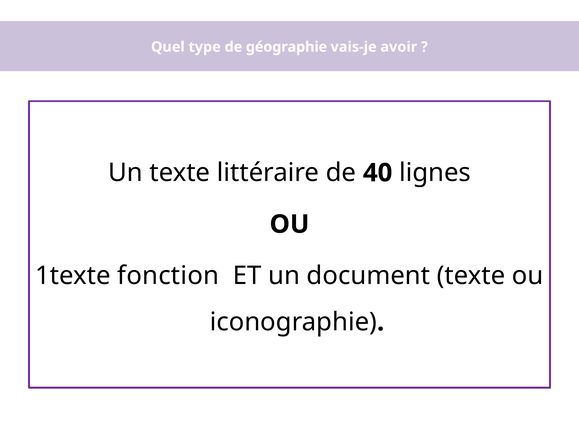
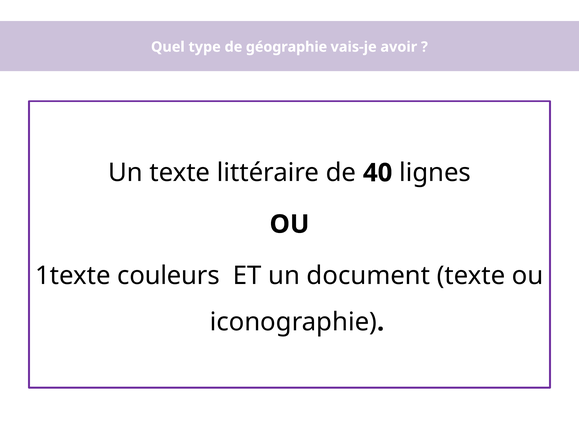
fonction: fonction -> couleurs (168, 276)
